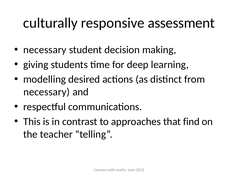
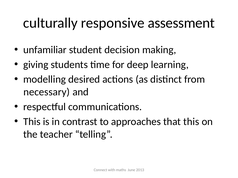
necessary: necessary -> unfamiliar (45, 50)
that find: find -> this (191, 122)
